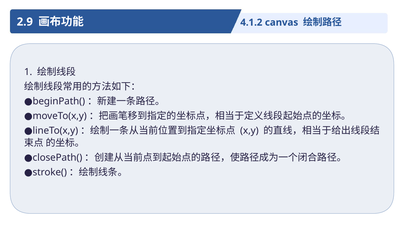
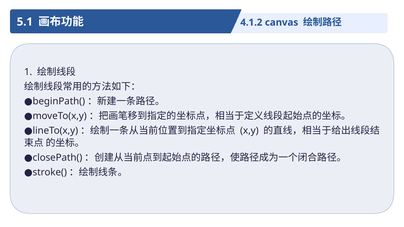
2.9: 2.9 -> 5.1 (25, 22)
